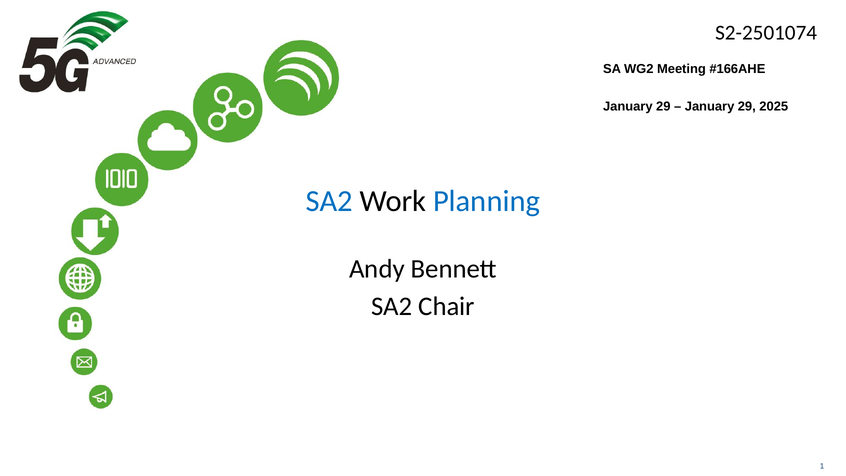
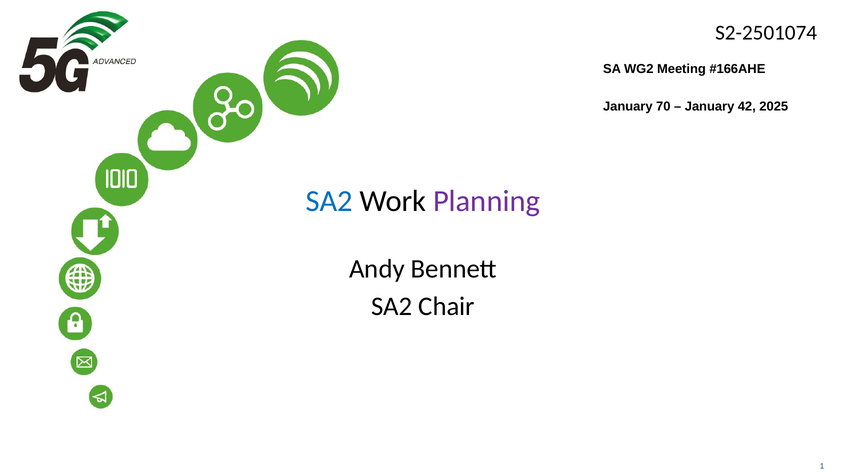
29: 29 -> 70 (663, 106)
29: 29 -> 42 (747, 106)
Planning colour: blue -> purple (487, 201)
